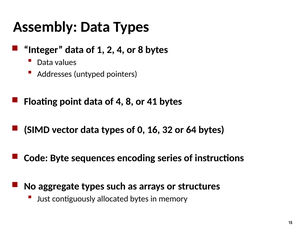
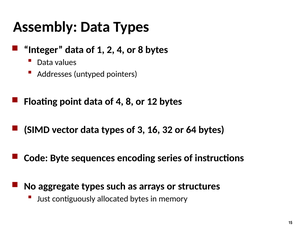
41: 41 -> 12 (152, 101)
0: 0 -> 3 (141, 129)
